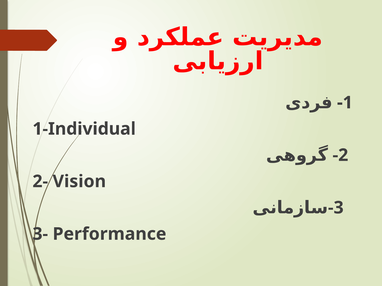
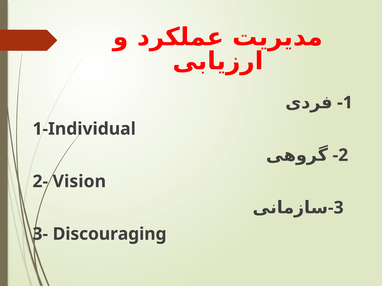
Performance: Performance -> Discouraging (110, 234)
